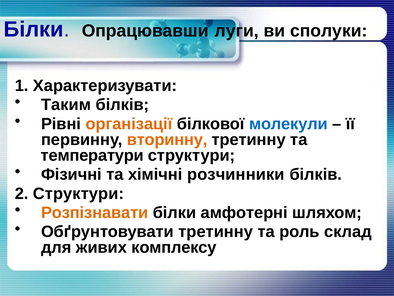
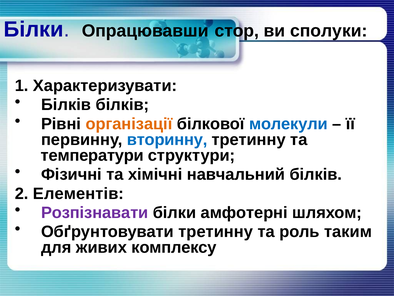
луги: луги -> стор (237, 31)
Таким: Таким -> Білків (66, 105)
вторинну colour: orange -> blue (167, 139)
розчинники: розчинники -> навчальний (236, 174)
2 Структури: Структури -> Елементів (78, 193)
Розпізнавати colour: orange -> purple (95, 212)
склад: склад -> таким (348, 231)
